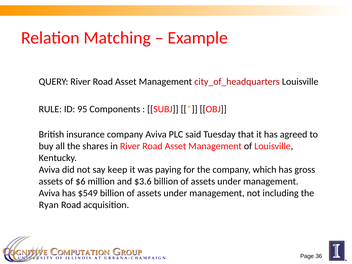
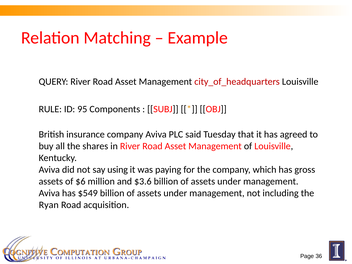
keep: keep -> using (118, 170)
